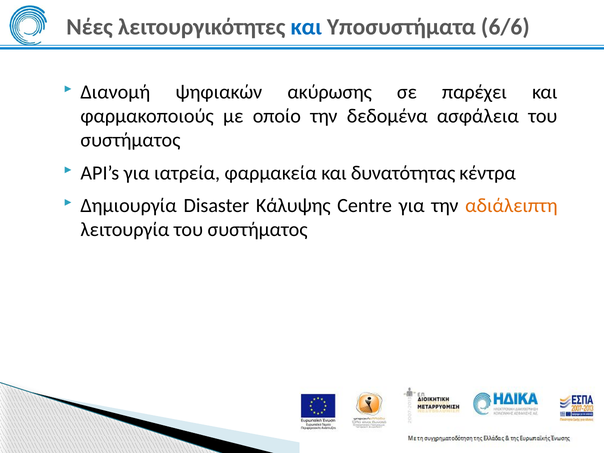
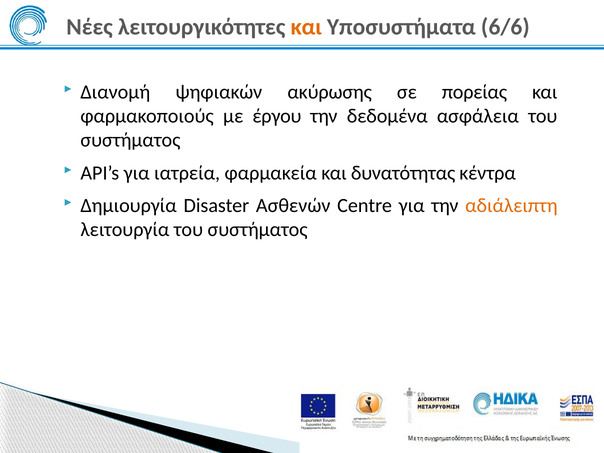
και colour: blue -> orange (306, 27)
παρέχει: παρέχει -> πορείας (475, 92)
οποίο: οποίο -> έργου (277, 116)
Κάλυψης: Κάλυψης -> Ασθενών (293, 205)
